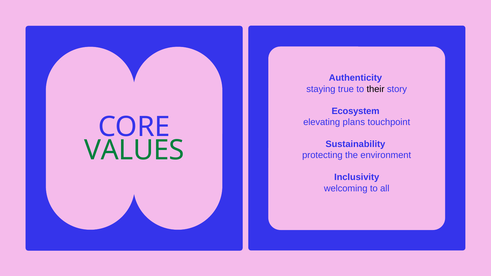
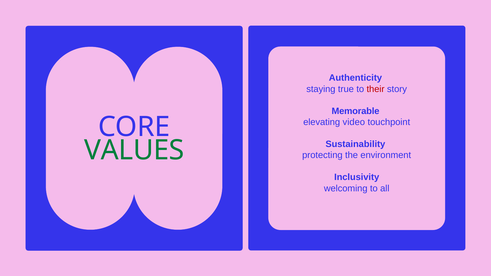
their colour: black -> red (376, 89)
Ecosystem: Ecosystem -> Memorable (356, 111)
plans: plans -> video (354, 122)
